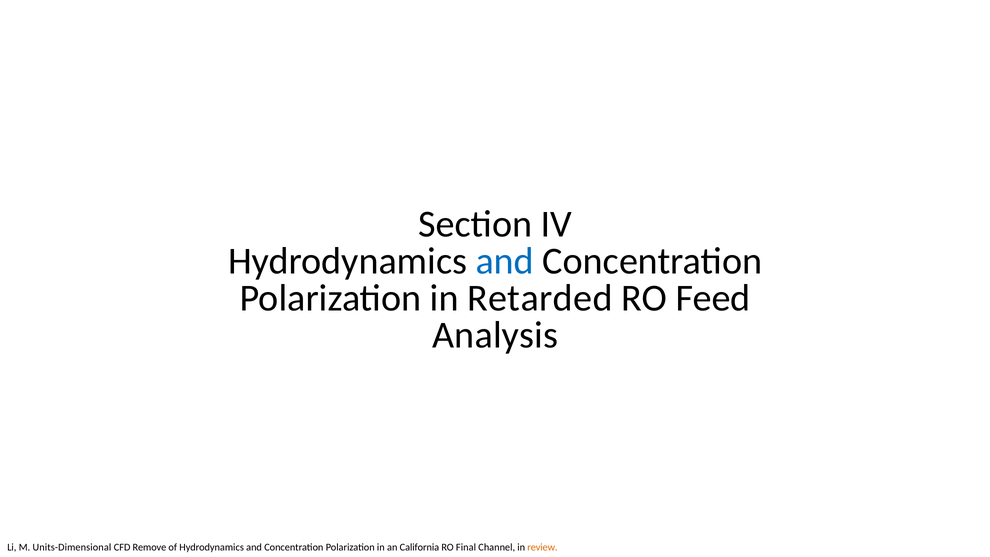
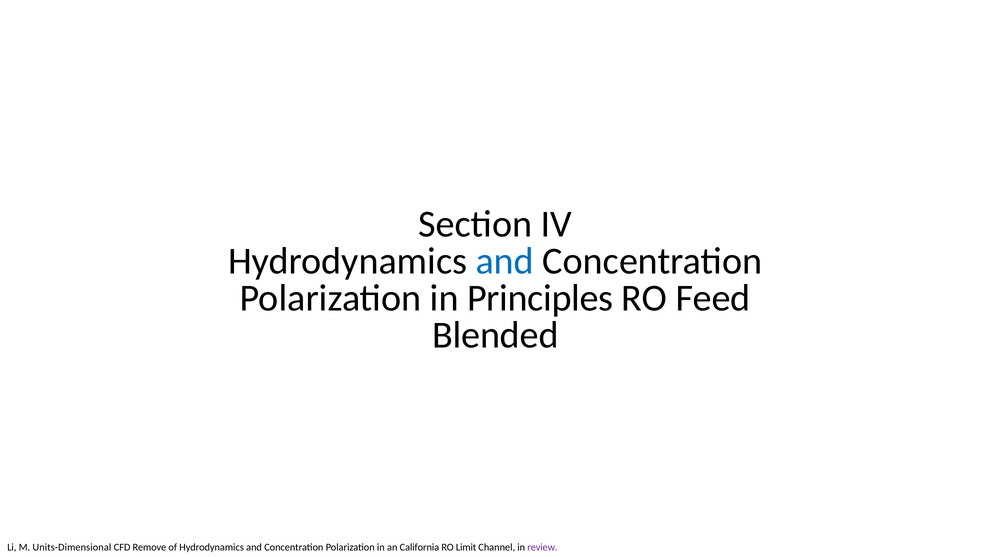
Retarded: Retarded -> Principles (540, 298)
Analysis: Analysis -> Blended (495, 335)
Final: Final -> Limit (466, 547)
review colour: orange -> purple (542, 547)
